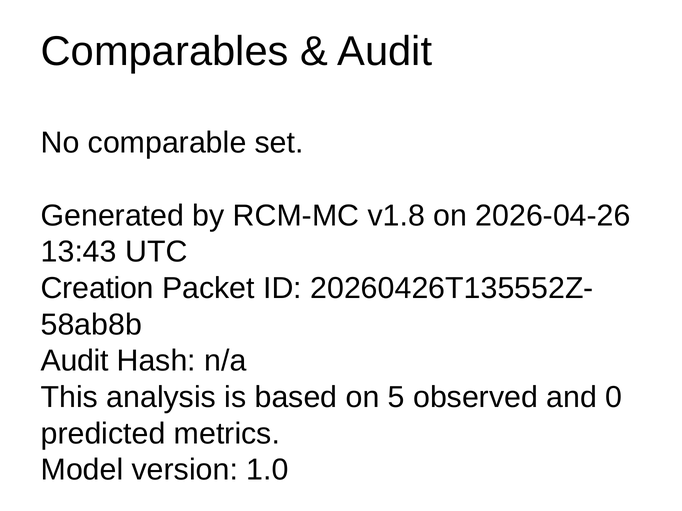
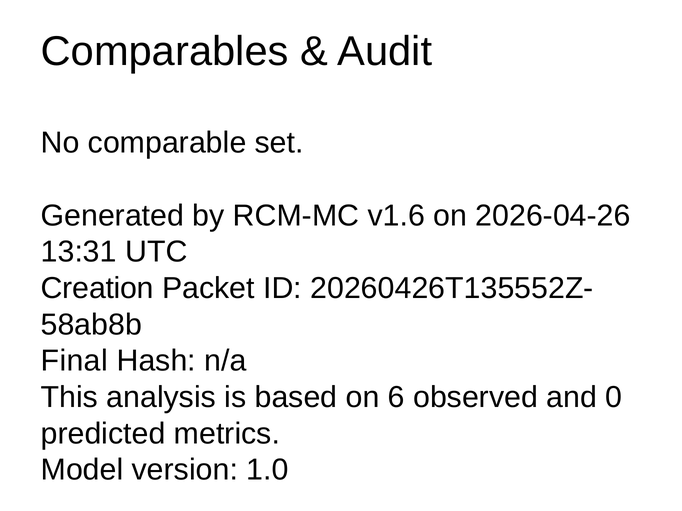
v1.8: v1.8 -> v1.6 (396, 216)
13:43: 13:43 -> 13:31 (79, 252)
Audit: Audit -> Final (74, 361)
5: 5 -> 6 (396, 398)
